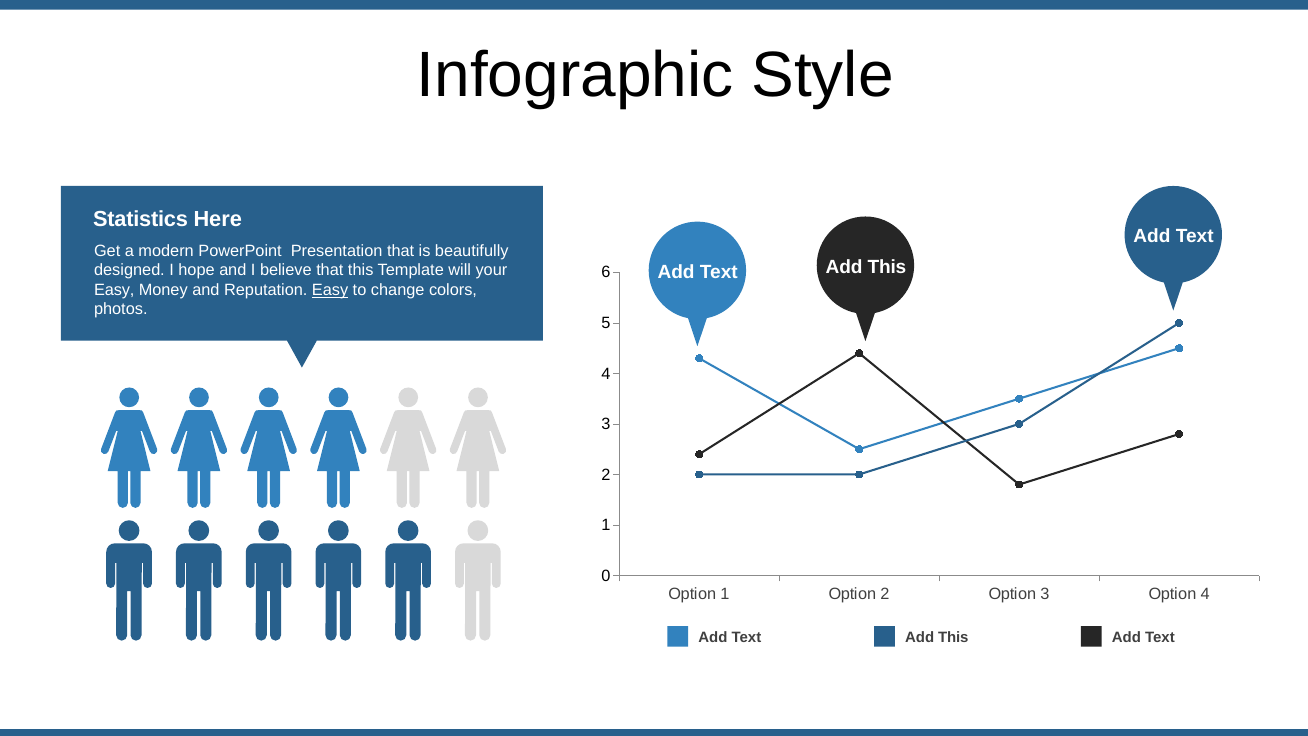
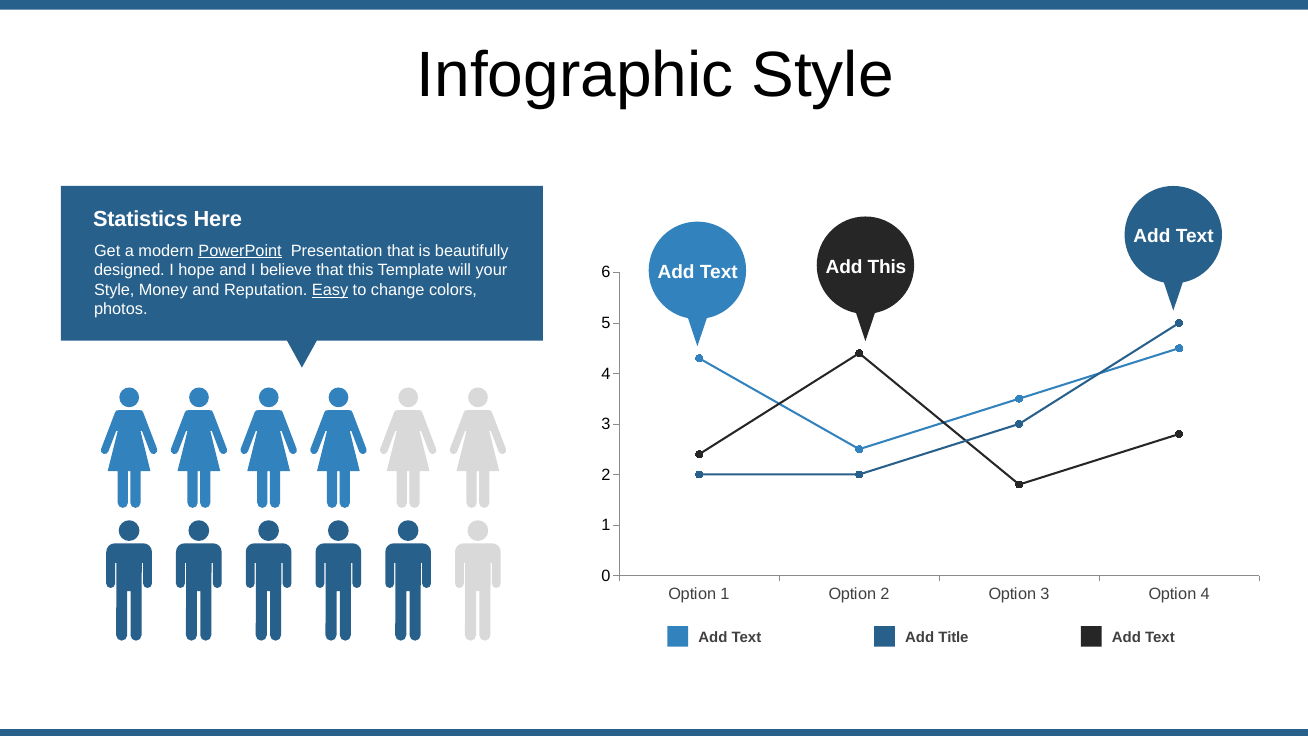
PowerPoint underline: none -> present (240, 251)
Easy: Easy -> Style (114, 290)
This: This -> Title (953, 637)
